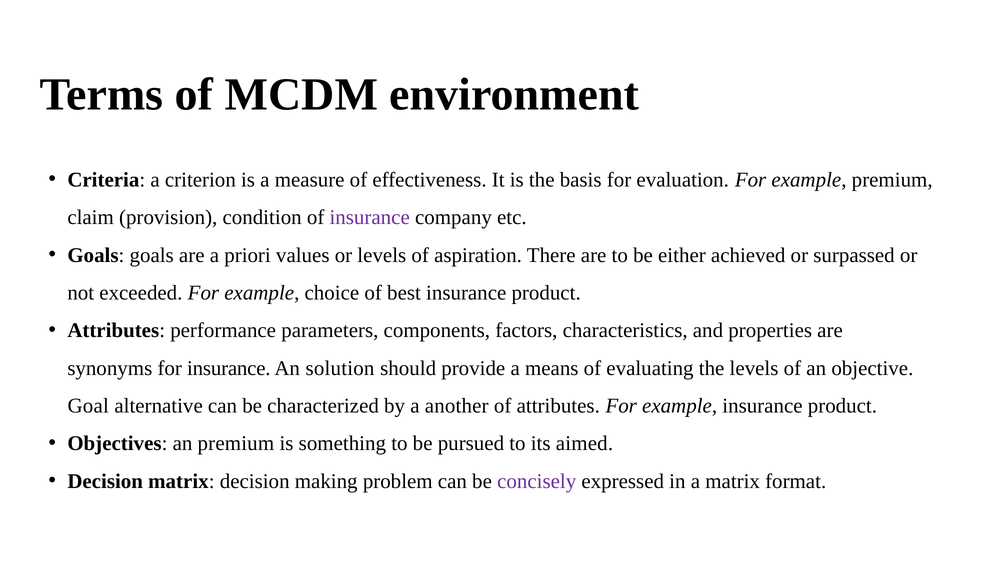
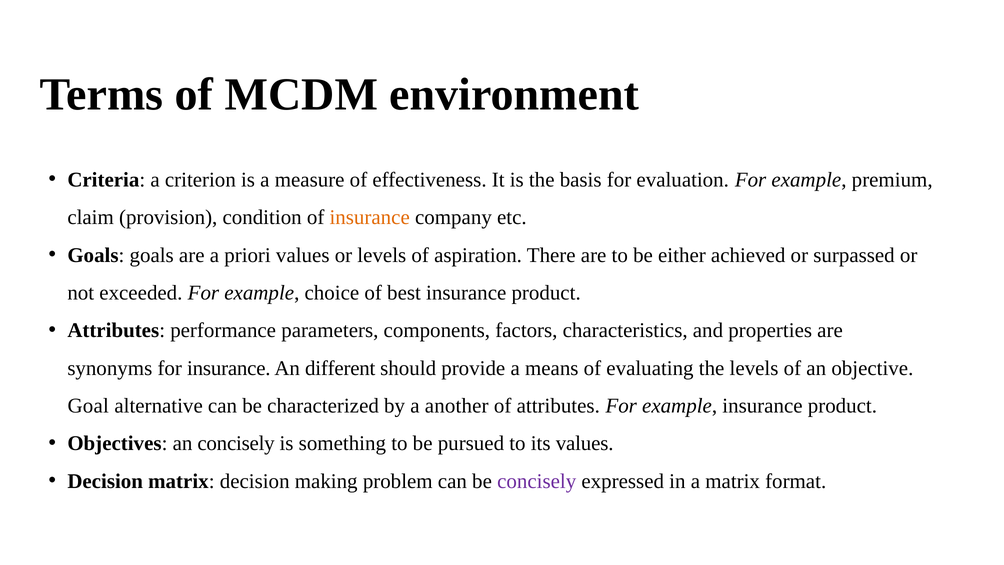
insurance colour: purple -> orange (370, 217)
solution: solution -> different (340, 368)
an premium: premium -> concisely (236, 443)
its aimed: aimed -> values (585, 443)
